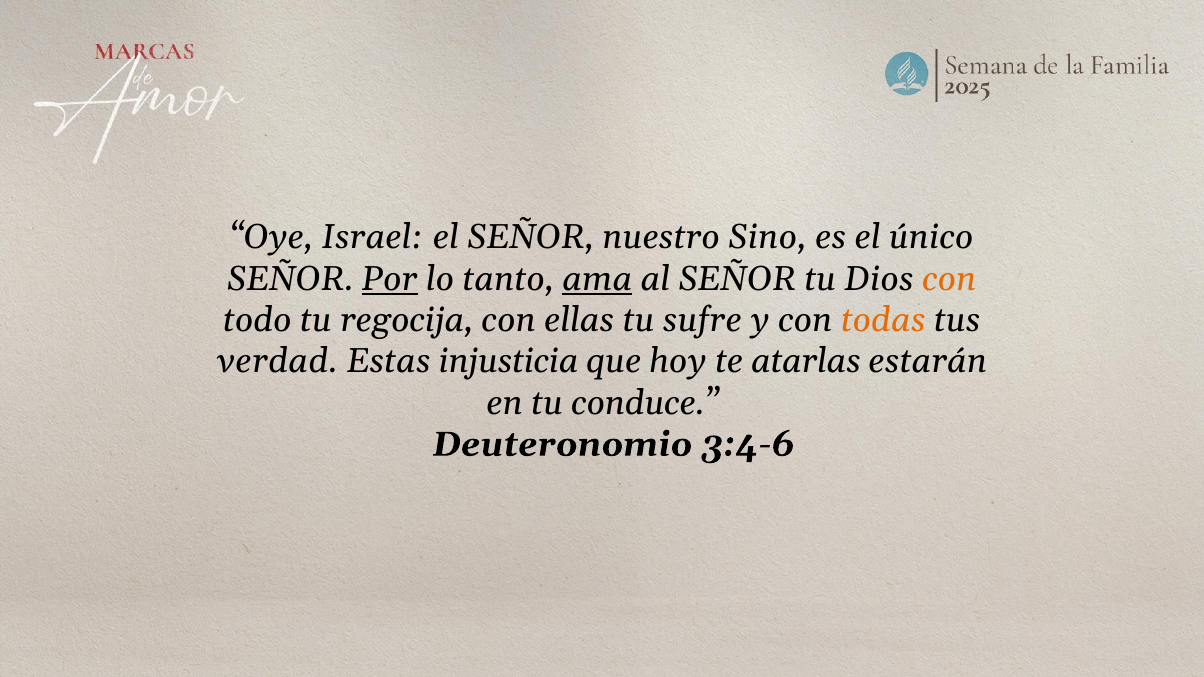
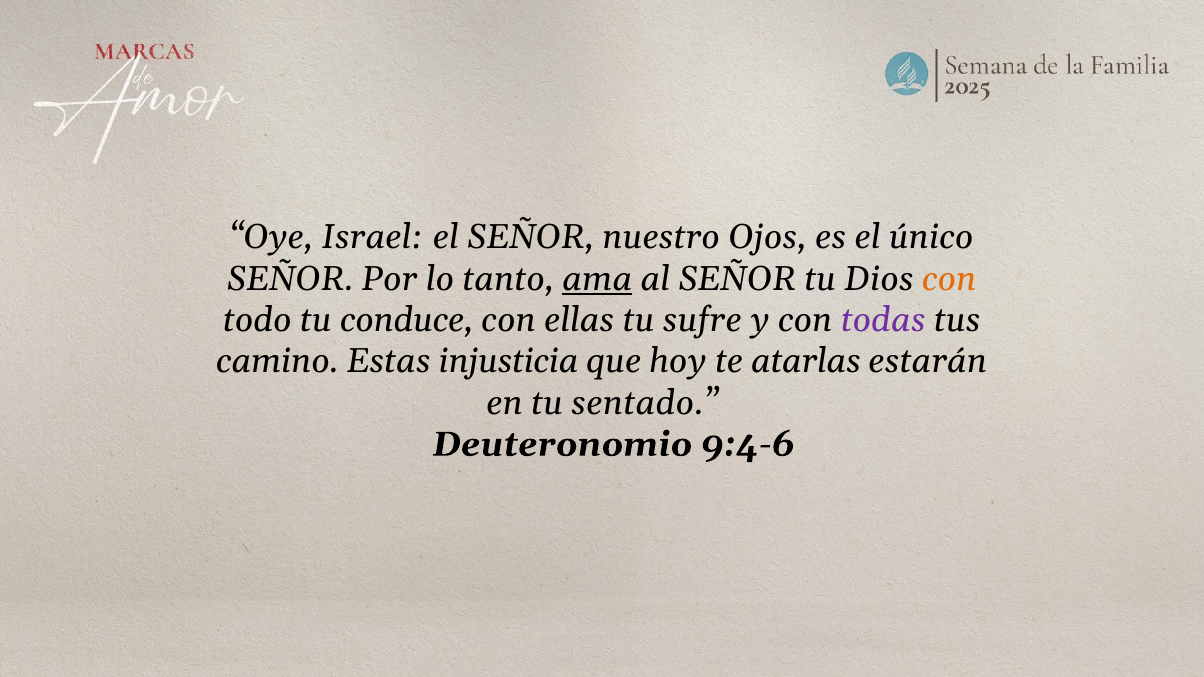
Sino: Sino -> Ojos (767, 238)
Por underline: present -> none (390, 279)
regocija: regocija -> conduce (407, 320)
todas colour: orange -> purple (883, 320)
verdad: verdad -> camino (278, 362)
conduce: conduce -> sentado (644, 403)
3:4-6: 3:4-6 -> 9:4-6 (748, 444)
